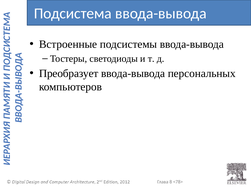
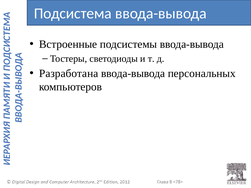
Преобразует: Преобразует -> Разработана (69, 74)
